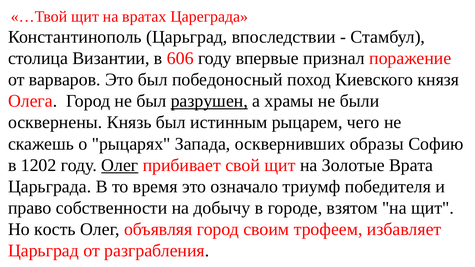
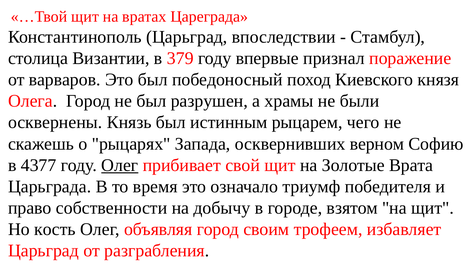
606: 606 -> 379 (180, 58)
разрушен underline: present -> none (209, 101)
образы: образы -> верном (377, 144)
1202: 1202 -> 4377 (39, 165)
